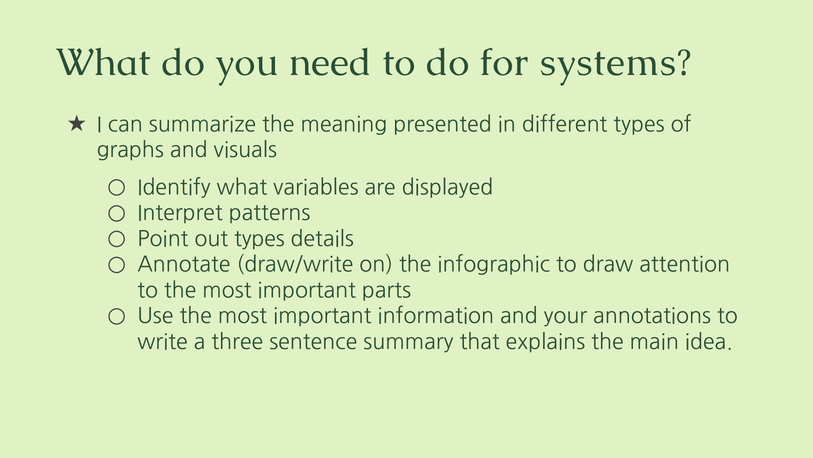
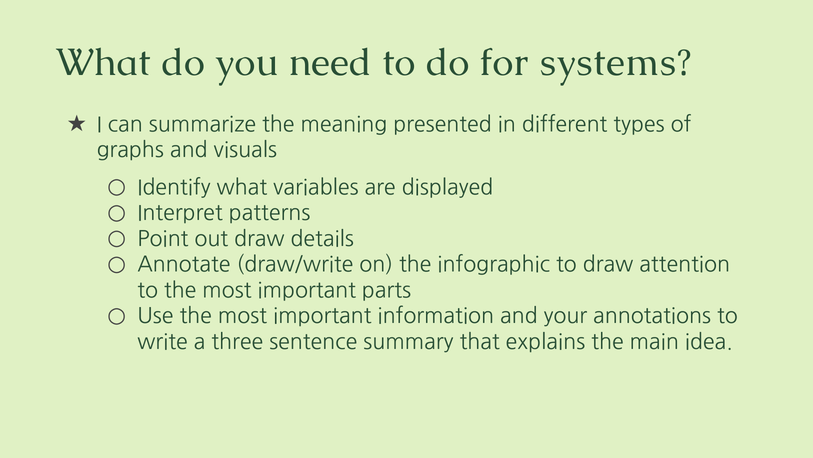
out types: types -> draw (259, 239)
